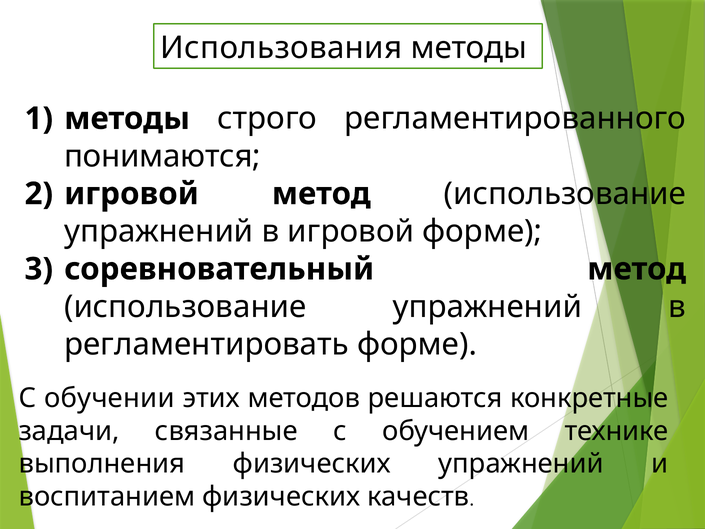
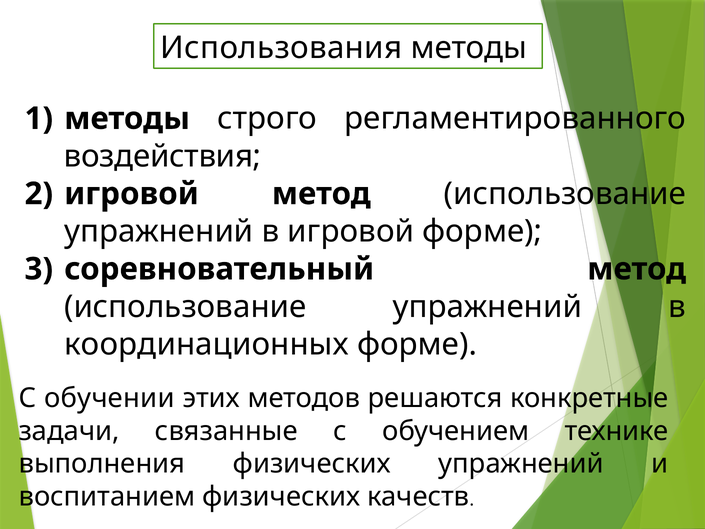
понимаются: понимаются -> воздействия (162, 156)
регламентировать: регламентировать -> координационных (207, 344)
